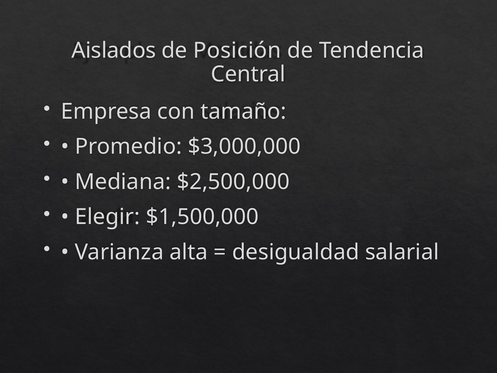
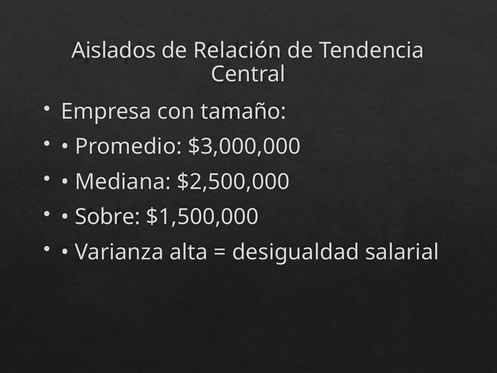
Posición: Posición -> Relación (237, 50)
Elegir: Elegir -> Sobre (108, 217)
